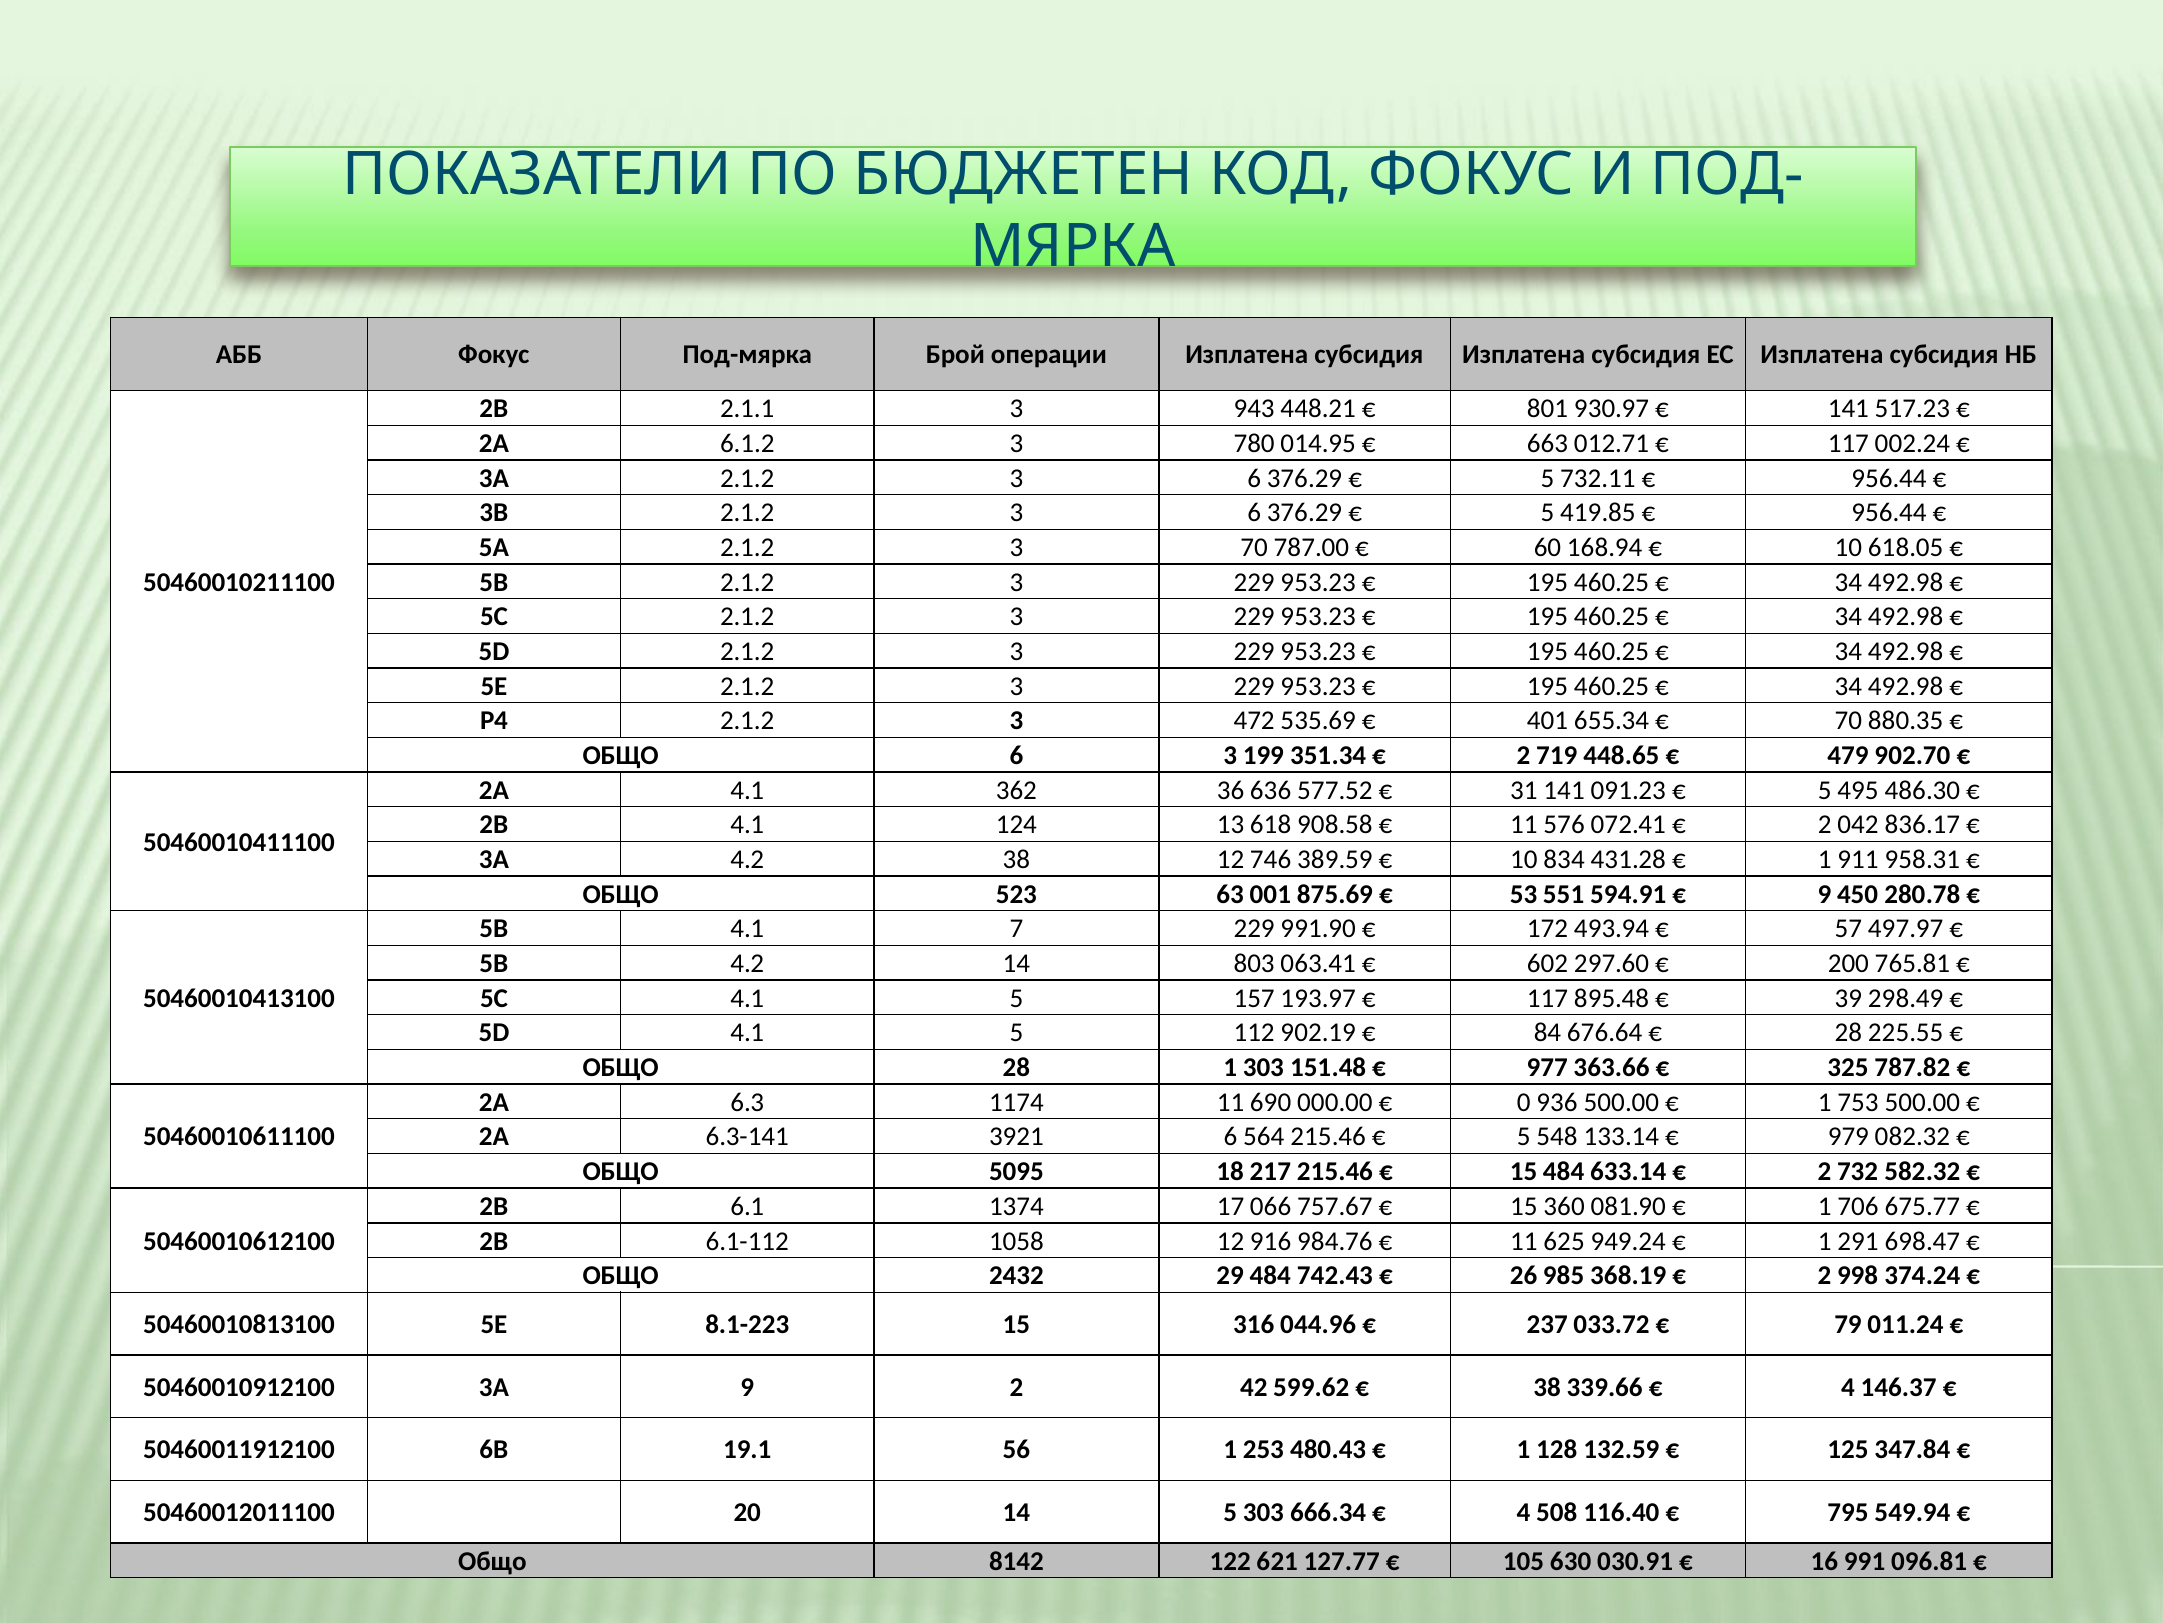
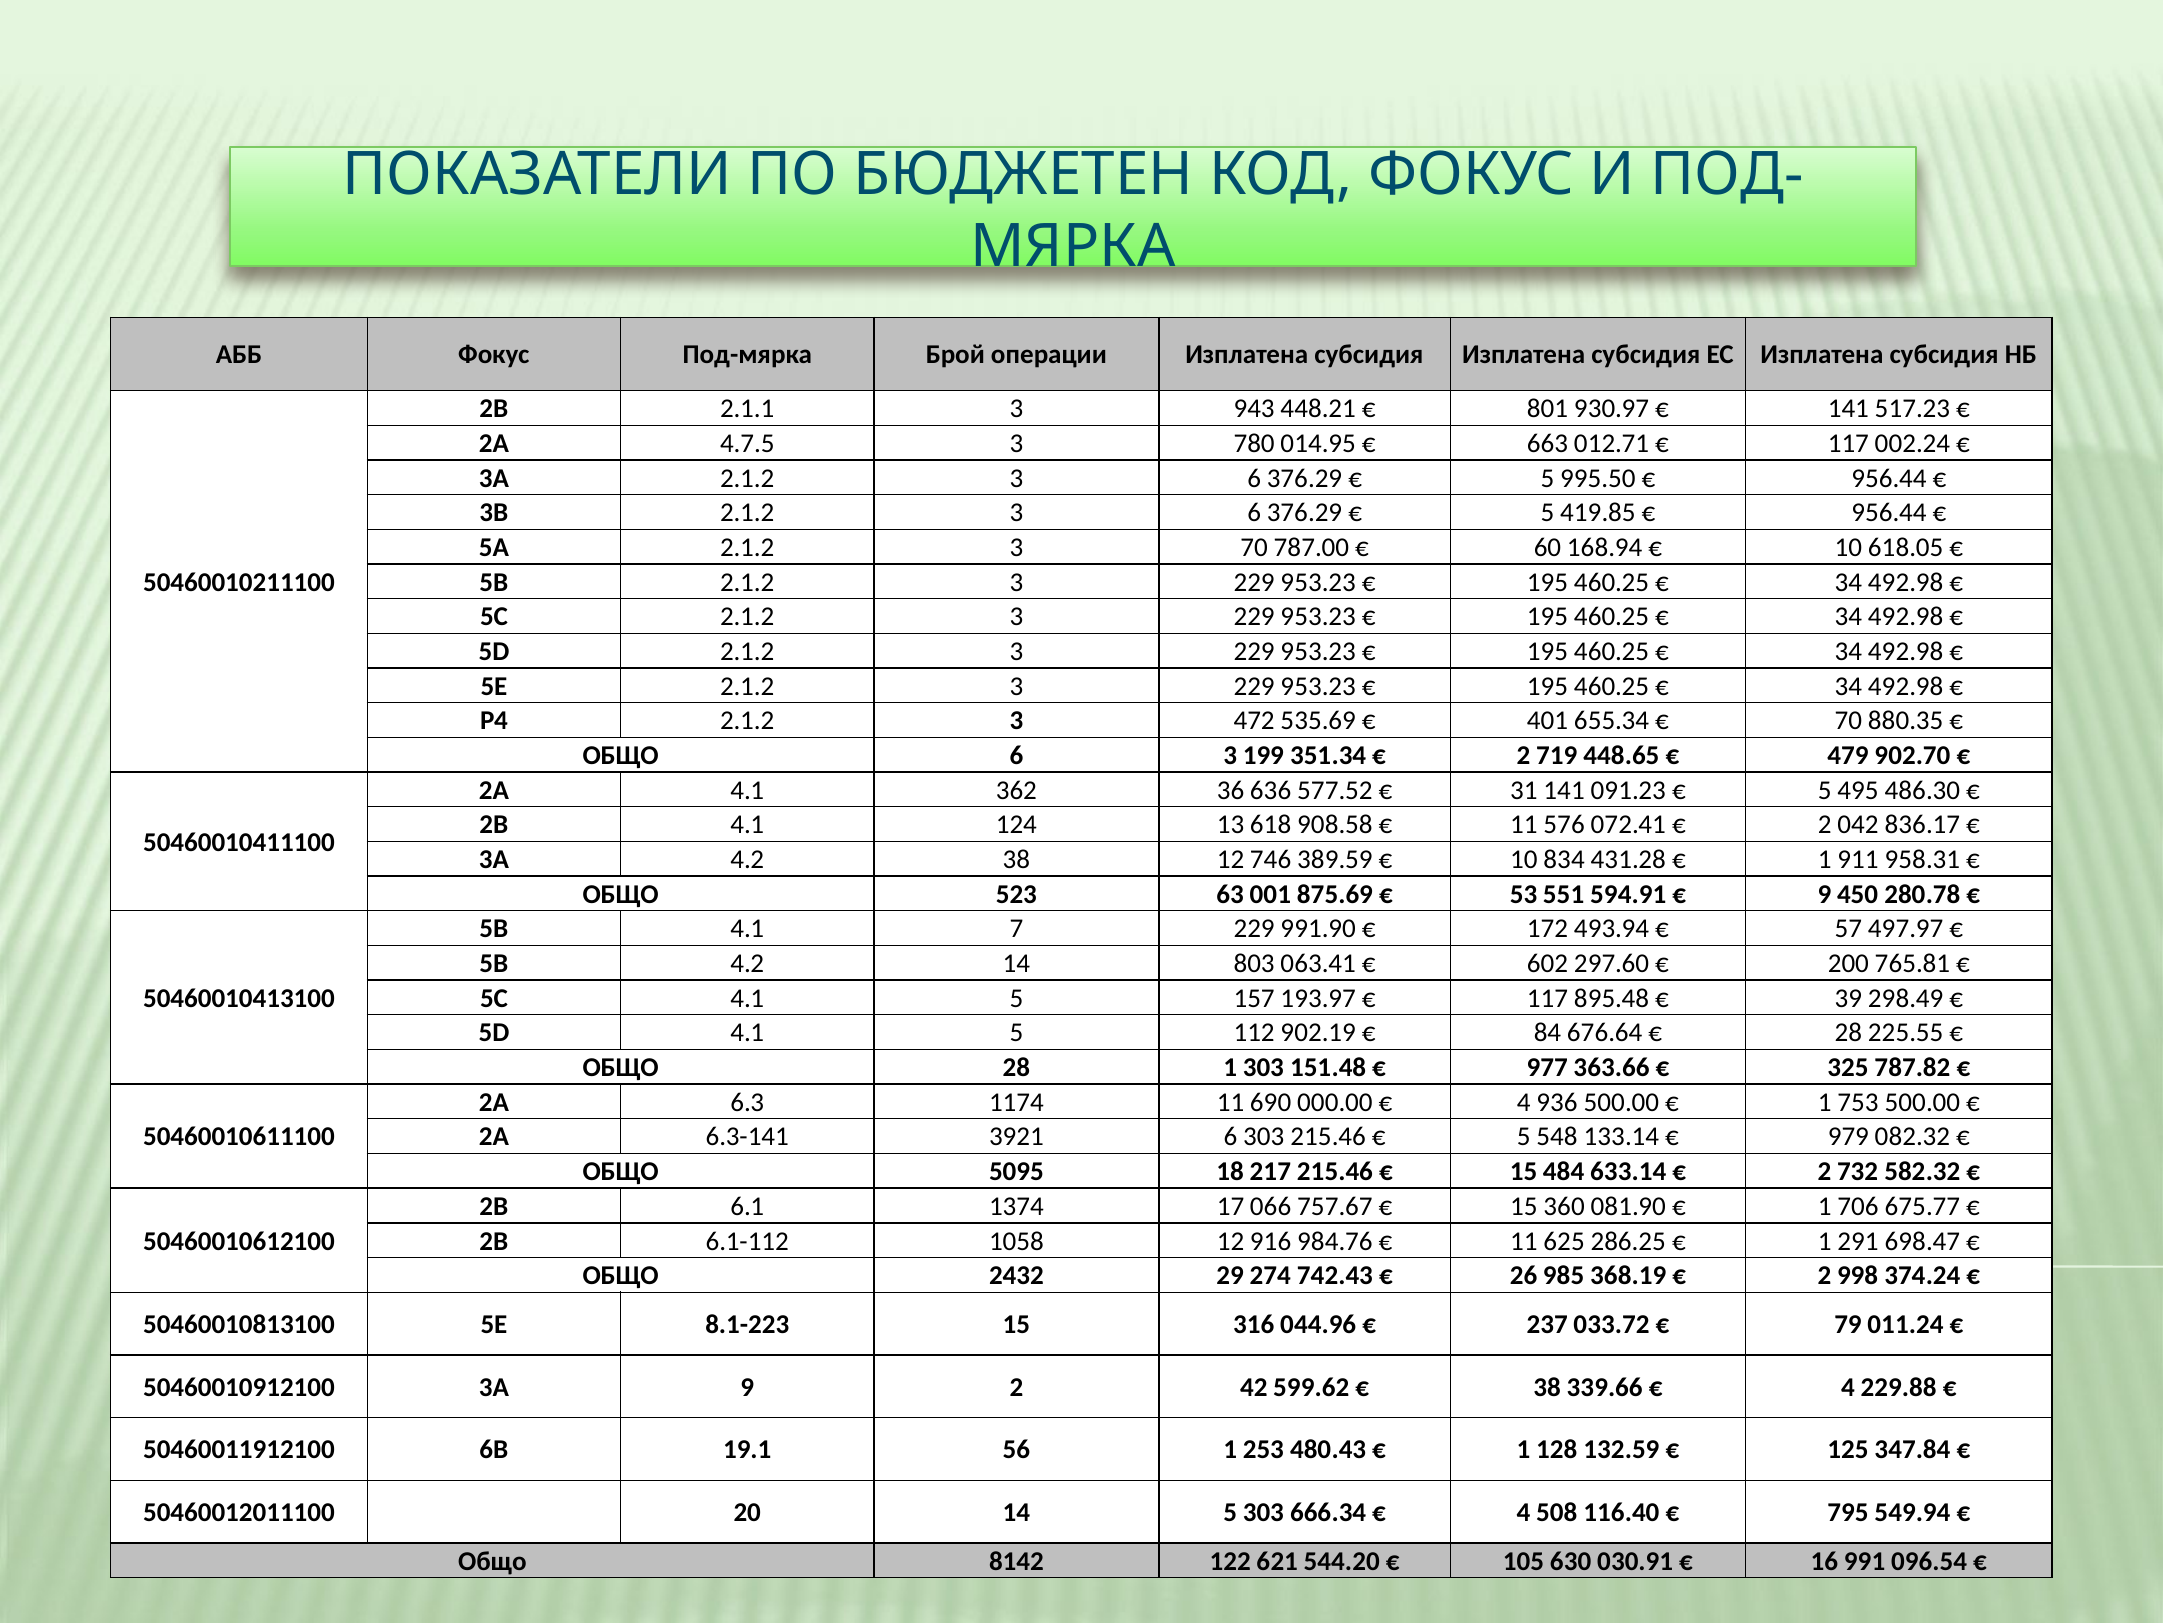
6.1.2: 6.1.2 -> 4.7.5 (747, 443)
732.11: 732.11 -> 995.50 (1598, 478)
0: 0 -> 4 (1524, 1102)
6 564: 564 -> 303 (1264, 1137)
949.24: 949.24 -> 286.25 (1628, 1240)
29 484: 484 -> 274 (1270, 1275)
146.37: 146.37 -> 229.88 (1899, 1387)
127.77: 127.77 -> 544.20 (1342, 1561)
096.81: 096.81 -> 096.54 (1929, 1561)
